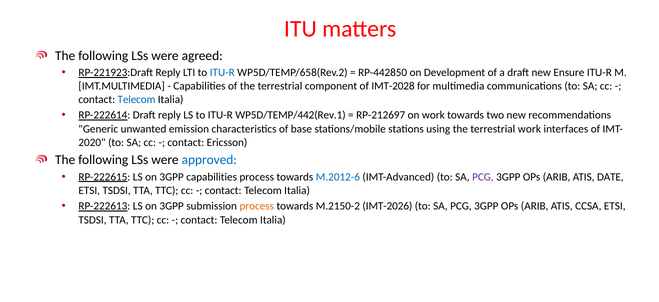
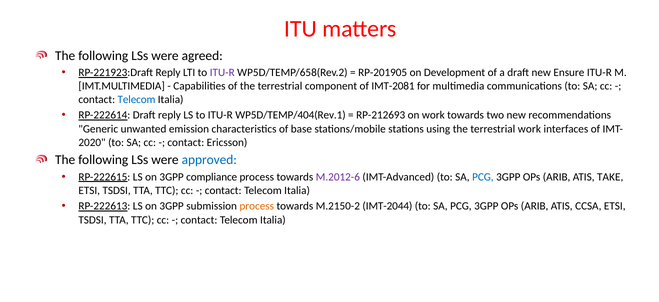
ITU-R colour: blue -> purple (222, 72)
RP-442850: RP-442850 -> RP-201905 (383, 72)
IMT-2028: IMT-2028 -> IMT-2081 (393, 86)
WP5D/TEMP/442(Rev.1: WP5D/TEMP/442(Rev.1 -> WP5D/TEMP/404(Rev.1 (290, 115)
RP-212697: RP-212697 -> RP-212693 (381, 115)
3GPP capabilities: capabilities -> compliance (212, 176)
M.2012-6 colour: blue -> purple (338, 176)
PCG colour: purple -> blue (483, 176)
DATE: DATE -> TAKE (610, 176)
IMT-2026: IMT-2026 -> IMT-2044 (387, 206)
